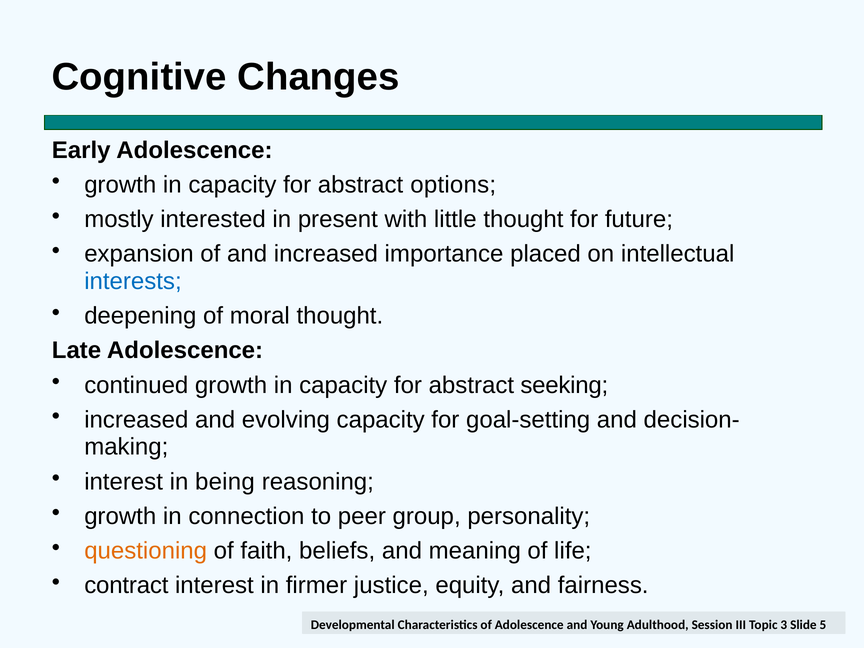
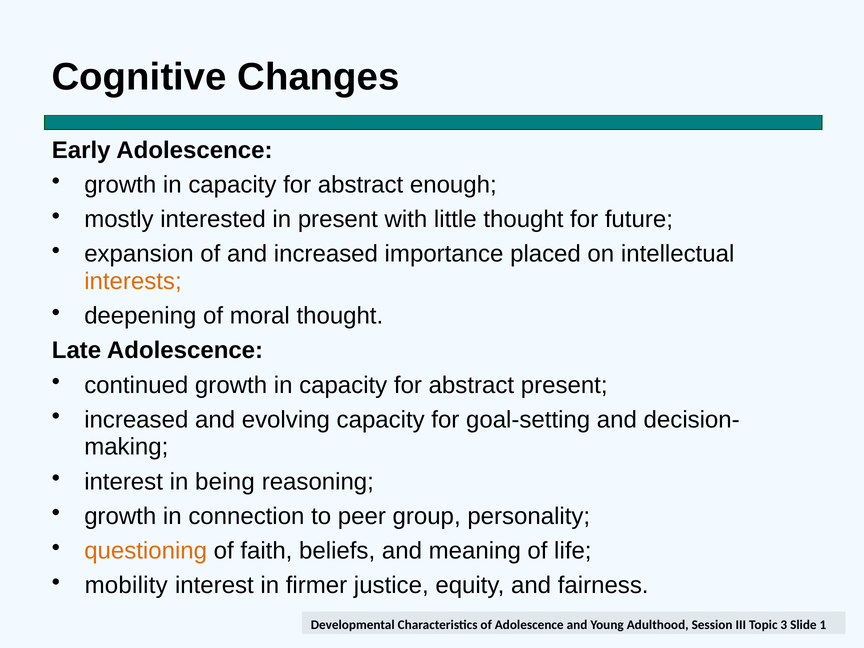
options: options -> enough (453, 185)
interests colour: blue -> orange (133, 281)
abstract seeking: seeking -> present (564, 385)
contract: contract -> mobility (126, 585)
5: 5 -> 1 (823, 625)
